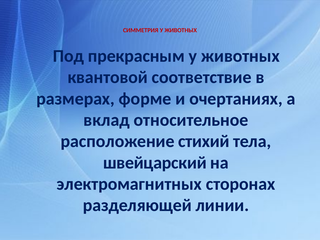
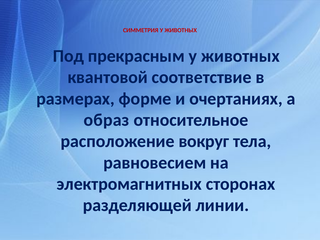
вклад: вклад -> образ (107, 120)
стихий: стихий -> вокруг (204, 141)
швейцарский: швейцарский -> равновесием (155, 163)
